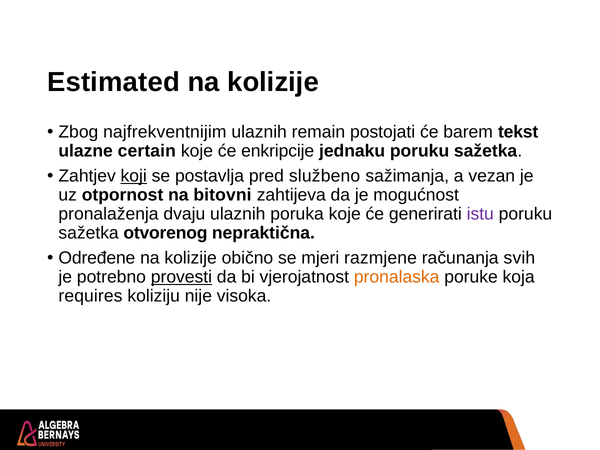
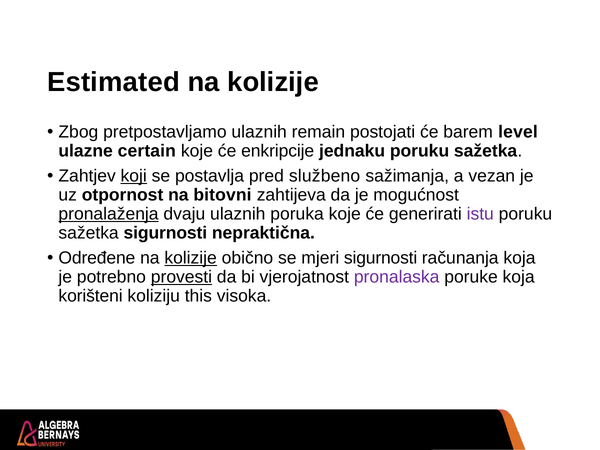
najfrekventnijim: najfrekventnijim -> pretpostavljamo (165, 132)
tekst: tekst -> level (518, 132)
pronalaženja underline: none -> present (109, 214)
sažetka otvorenog: otvorenog -> sigurnosti (165, 233)
kolizije underline: none -> present (191, 258)
mjeri razmjene: razmjene -> sigurnosti (381, 258)
računanja svih: svih -> koja (519, 258)
pronalaska colour: orange -> purple (397, 277)
requires: requires -> korišteni (91, 296)
nije: nije -> this (198, 296)
